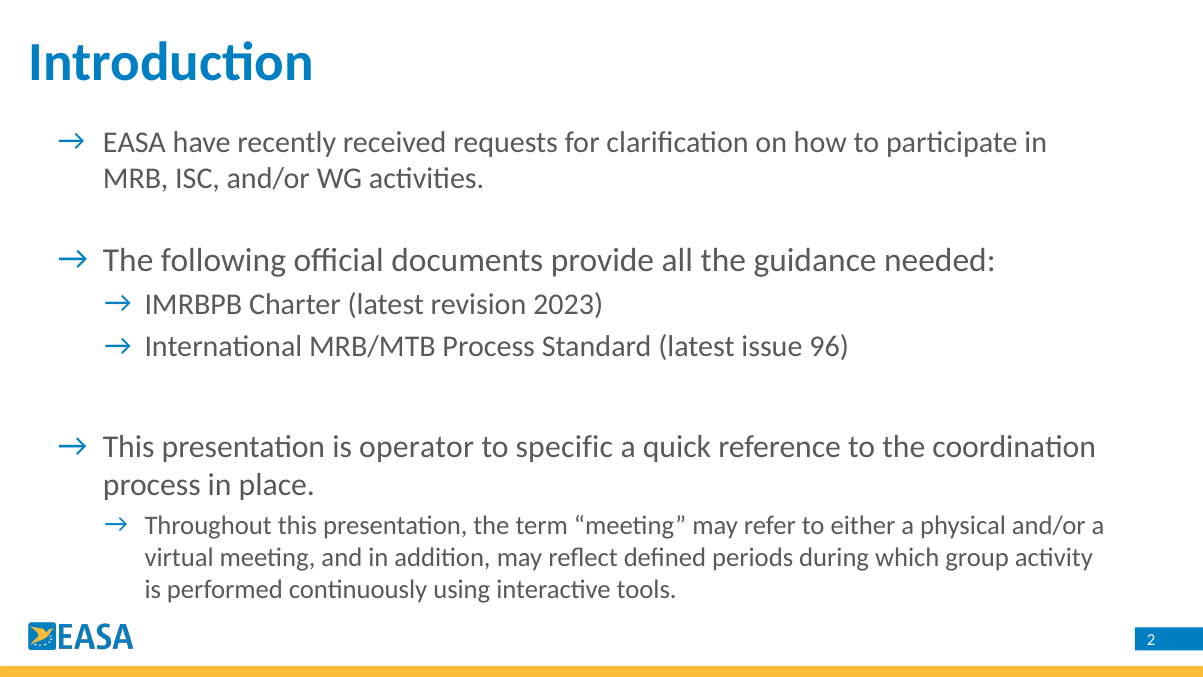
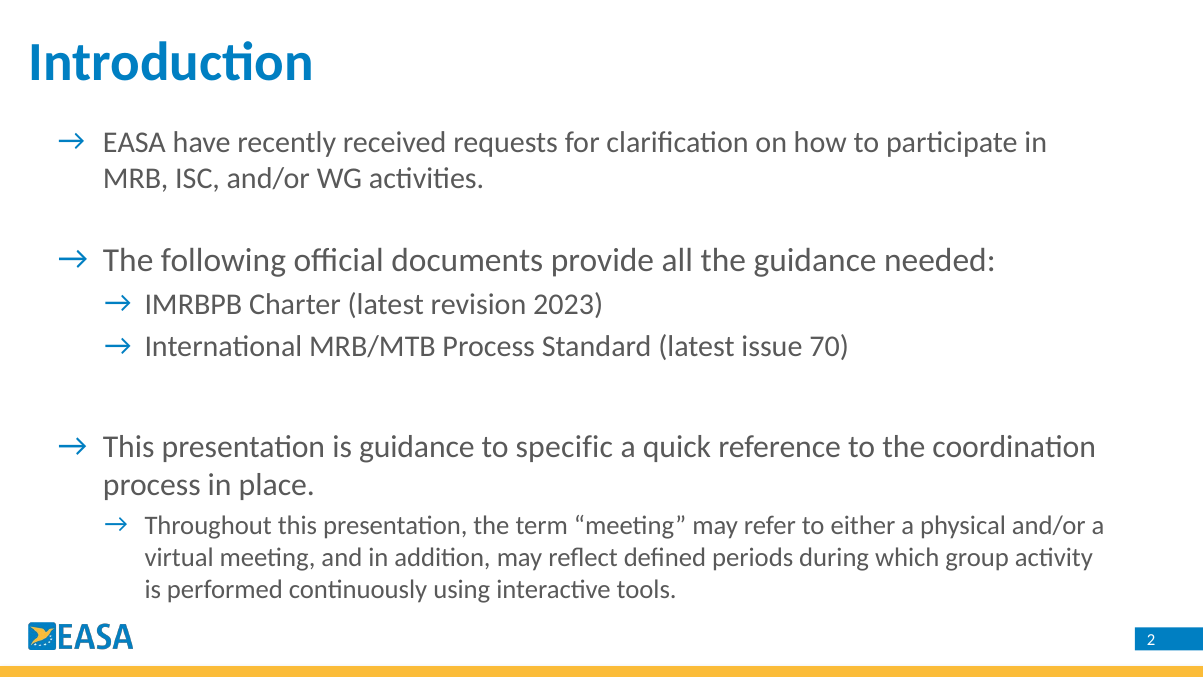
96: 96 -> 70 (829, 347)
is operator: operator -> guidance (417, 447)
